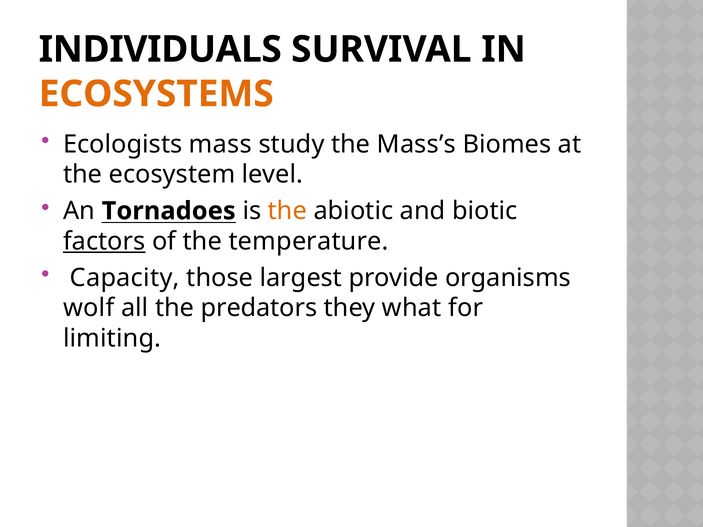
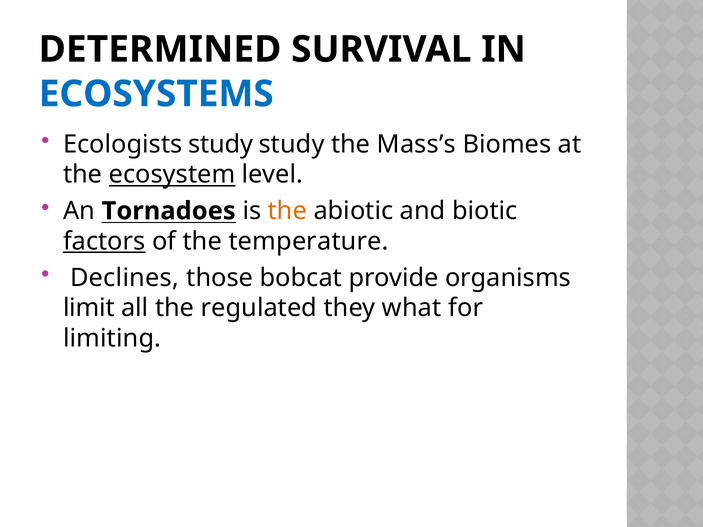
INDIVIDUALS: INDIVIDUALS -> DETERMINED (160, 49)
ECOSYSTEMS colour: orange -> blue (156, 94)
Ecologists mass: mass -> study (221, 144)
ecosystem underline: none -> present (172, 175)
Capacity: Capacity -> Declines (125, 278)
largest: largest -> bobcat (301, 278)
wolf: wolf -> limit (89, 308)
predators: predators -> regulated (259, 308)
